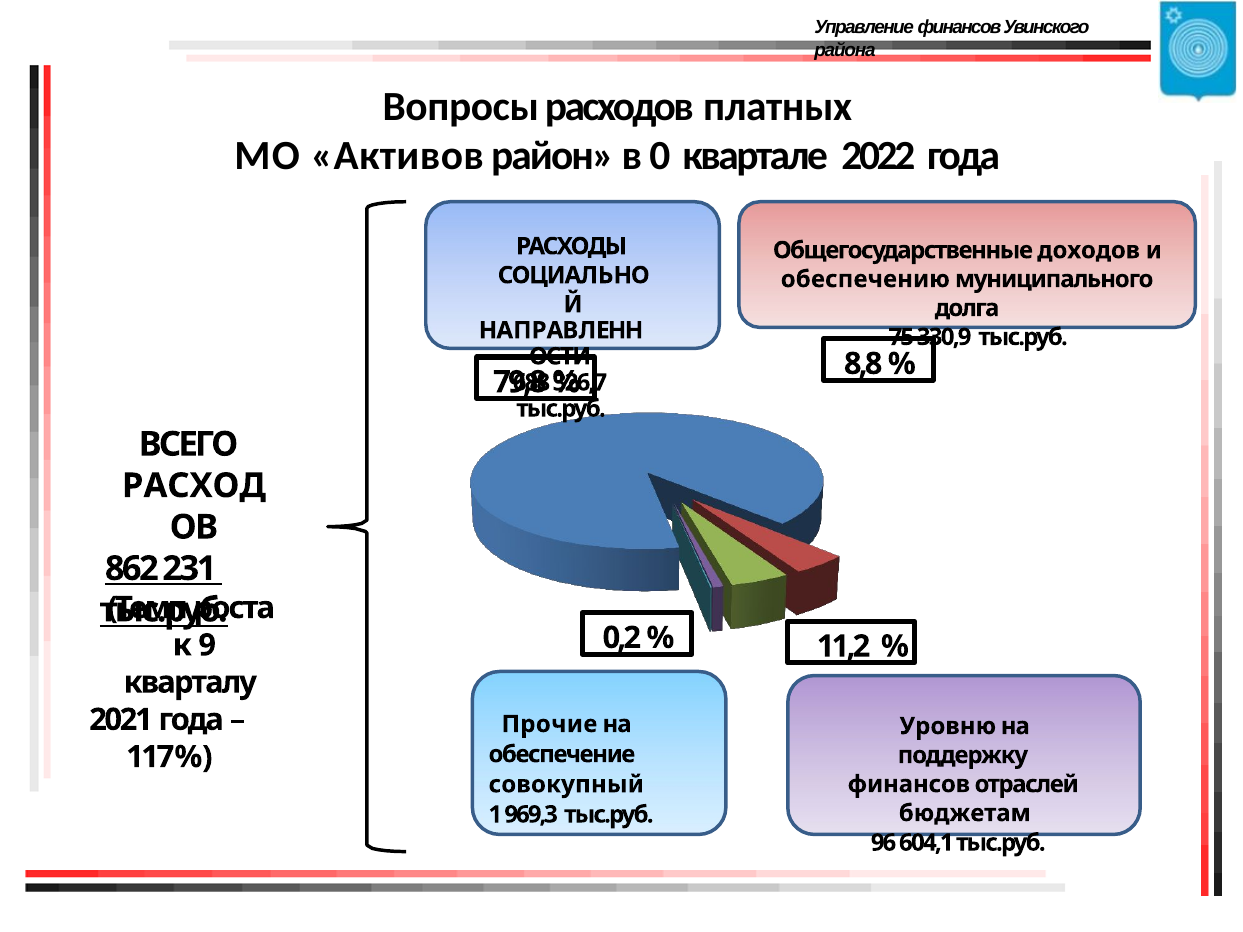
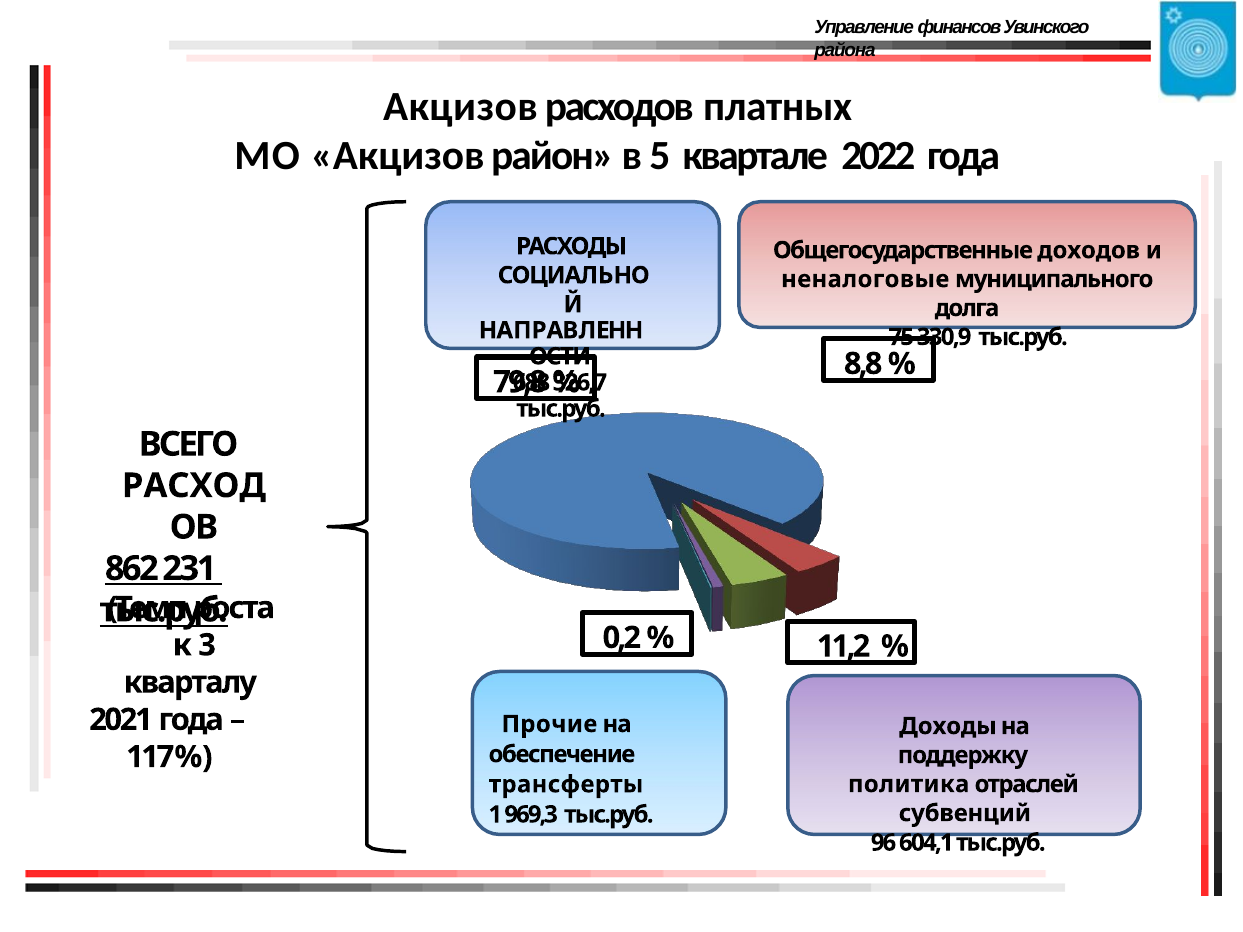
Вопросы: Вопросы -> Акцизов (460, 107)
МО Активов: Активов -> Акцизов (398, 156)
0: 0 -> 5 (660, 156)
обеспечению: обеспечению -> неналоговые (865, 279)
9: 9 -> 3 (207, 645)
Уровню: Уровню -> Доходы (948, 726)
финансов: финансов -> политика (909, 784)
совокупный: совокупный -> трансферты (566, 785)
бюджетам: бюджетам -> субвенций (965, 813)
